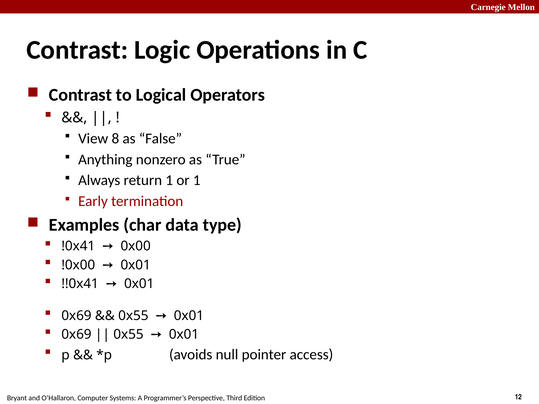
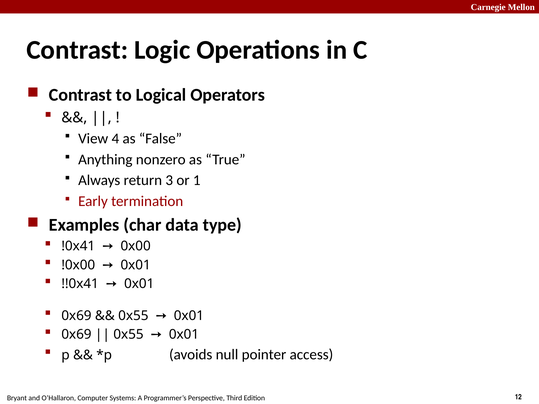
8: 8 -> 4 (115, 139)
return 1: 1 -> 3 (169, 180)
